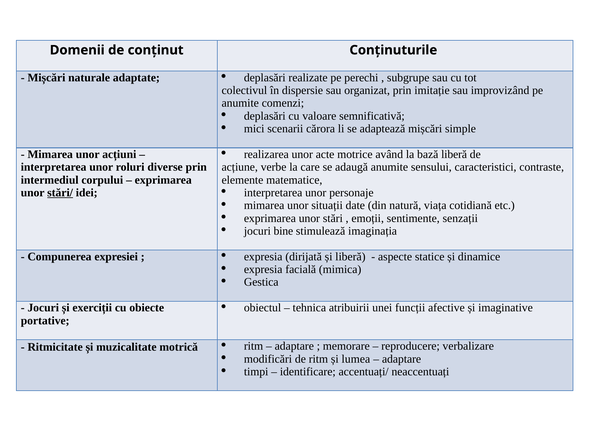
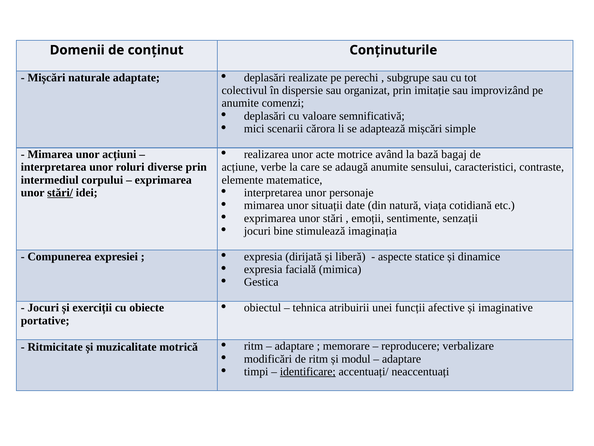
bază liberă: liberă -> bagaj (454, 154)
lumea: lumea -> modul (356, 359)
identificare underline: none -> present (308, 371)
